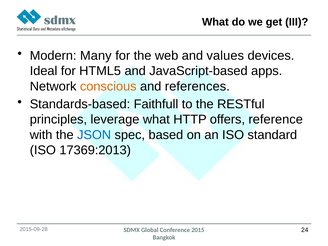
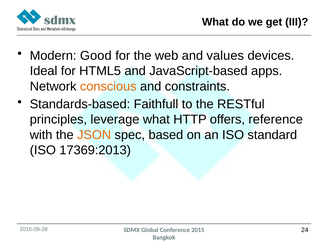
Many: Many -> Good (96, 56)
references: references -> constraints (197, 86)
JSON colour: blue -> orange (94, 135)
